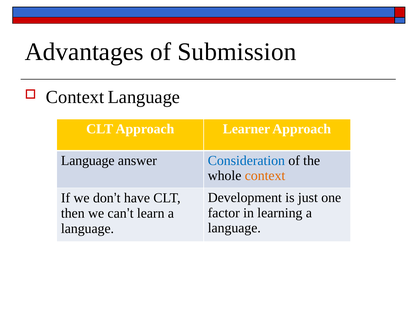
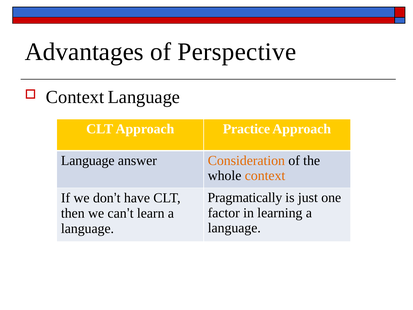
Submission: Submission -> Perspective (237, 52)
Learner: Learner -> Practice (246, 129)
Consideration colour: blue -> orange (246, 160)
Development: Development -> Pragmatically (245, 197)
